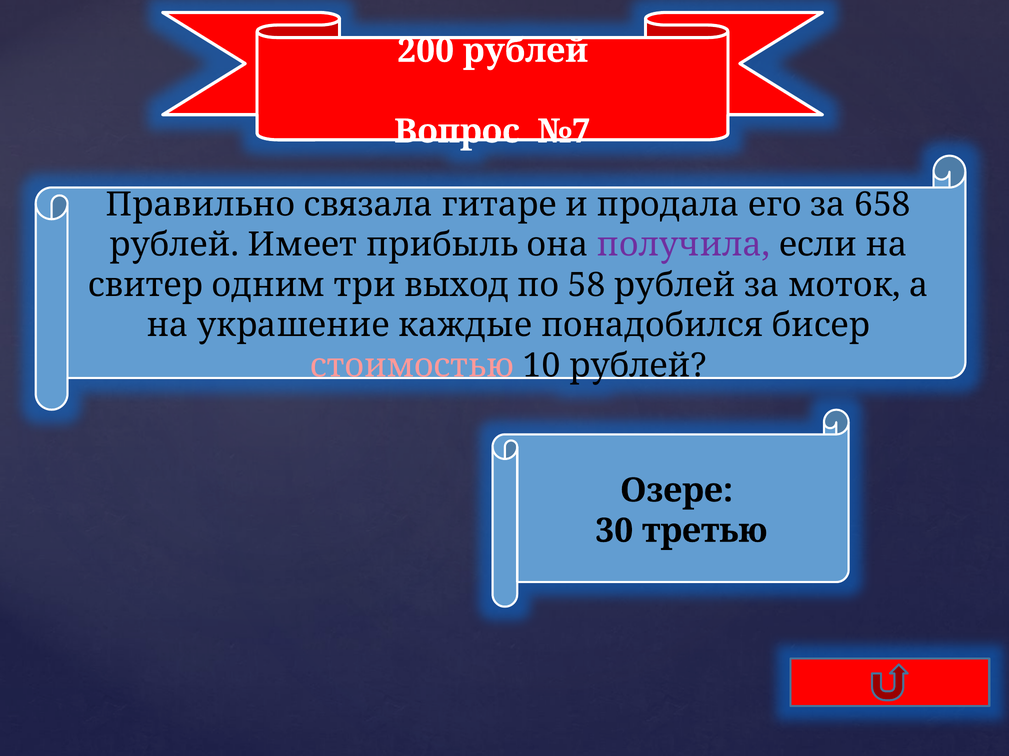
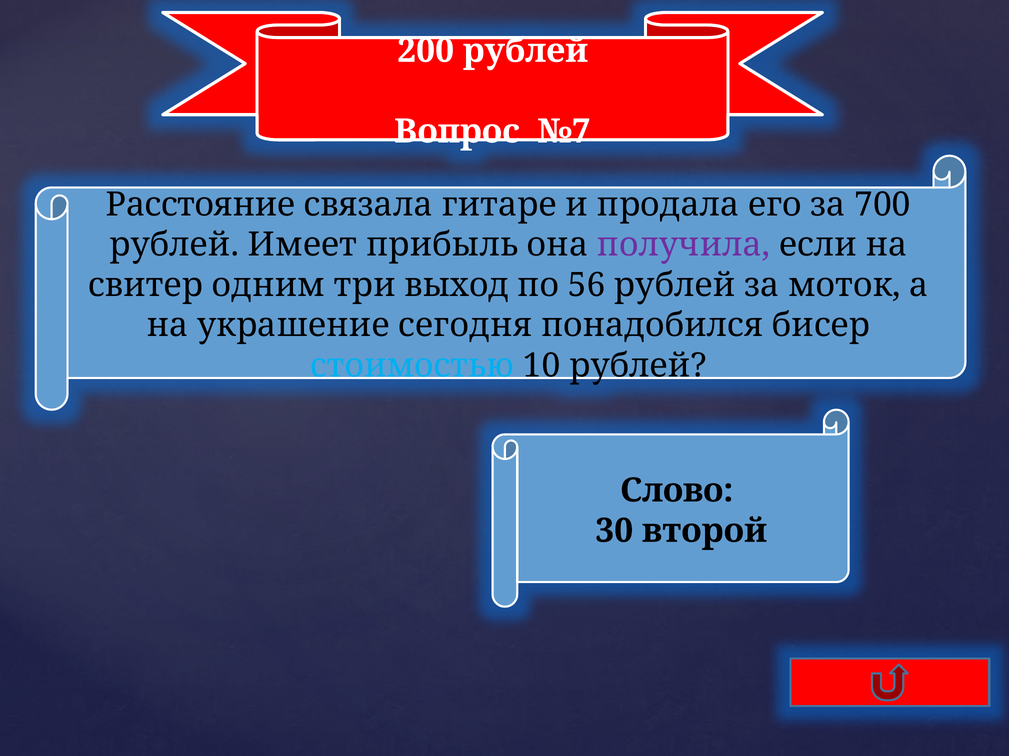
Правильно: Правильно -> Расстояние (201, 205)
658: 658 -> 700 (882, 205)
58: 58 -> 56 (587, 285)
каждые: каждые -> сегодня (465, 326)
стоимостью colour: pink -> light blue (412, 366)
Озере: Озере -> Слово (677, 491)
третью: третью -> второй (704, 531)
